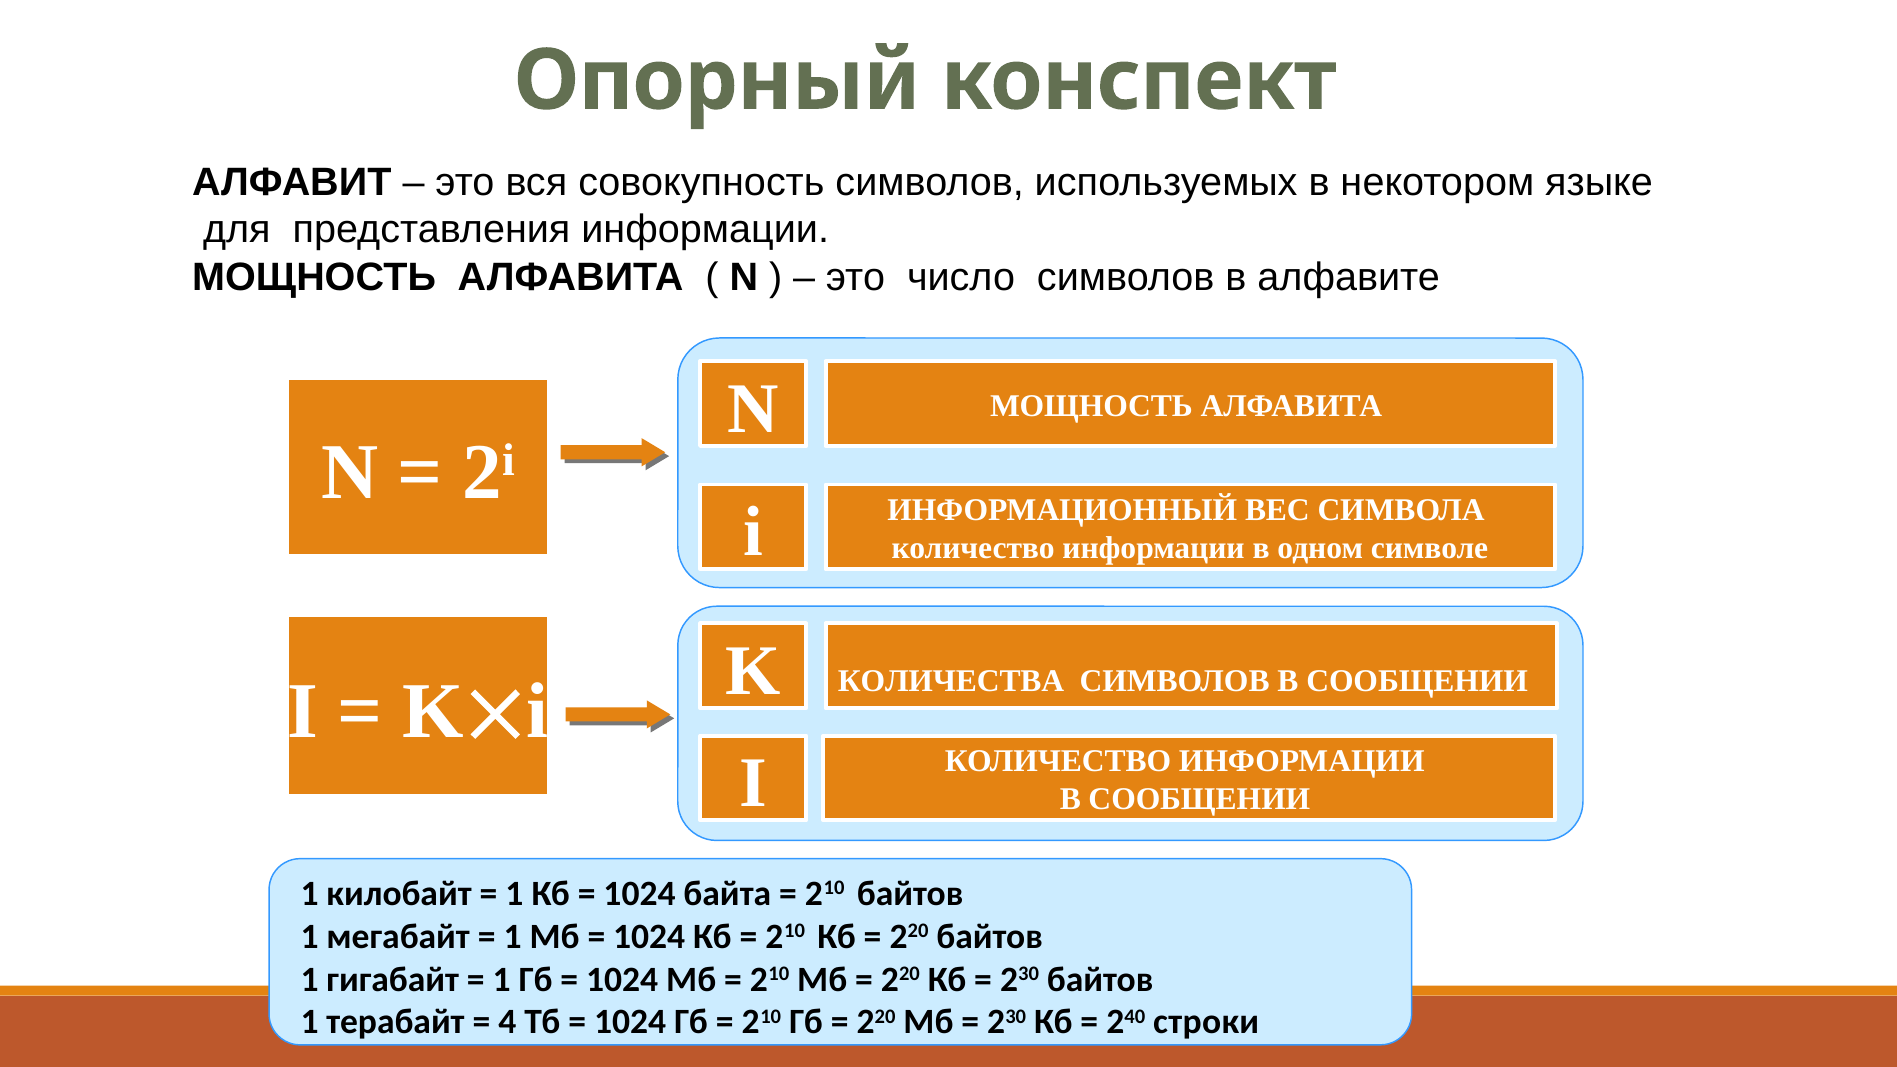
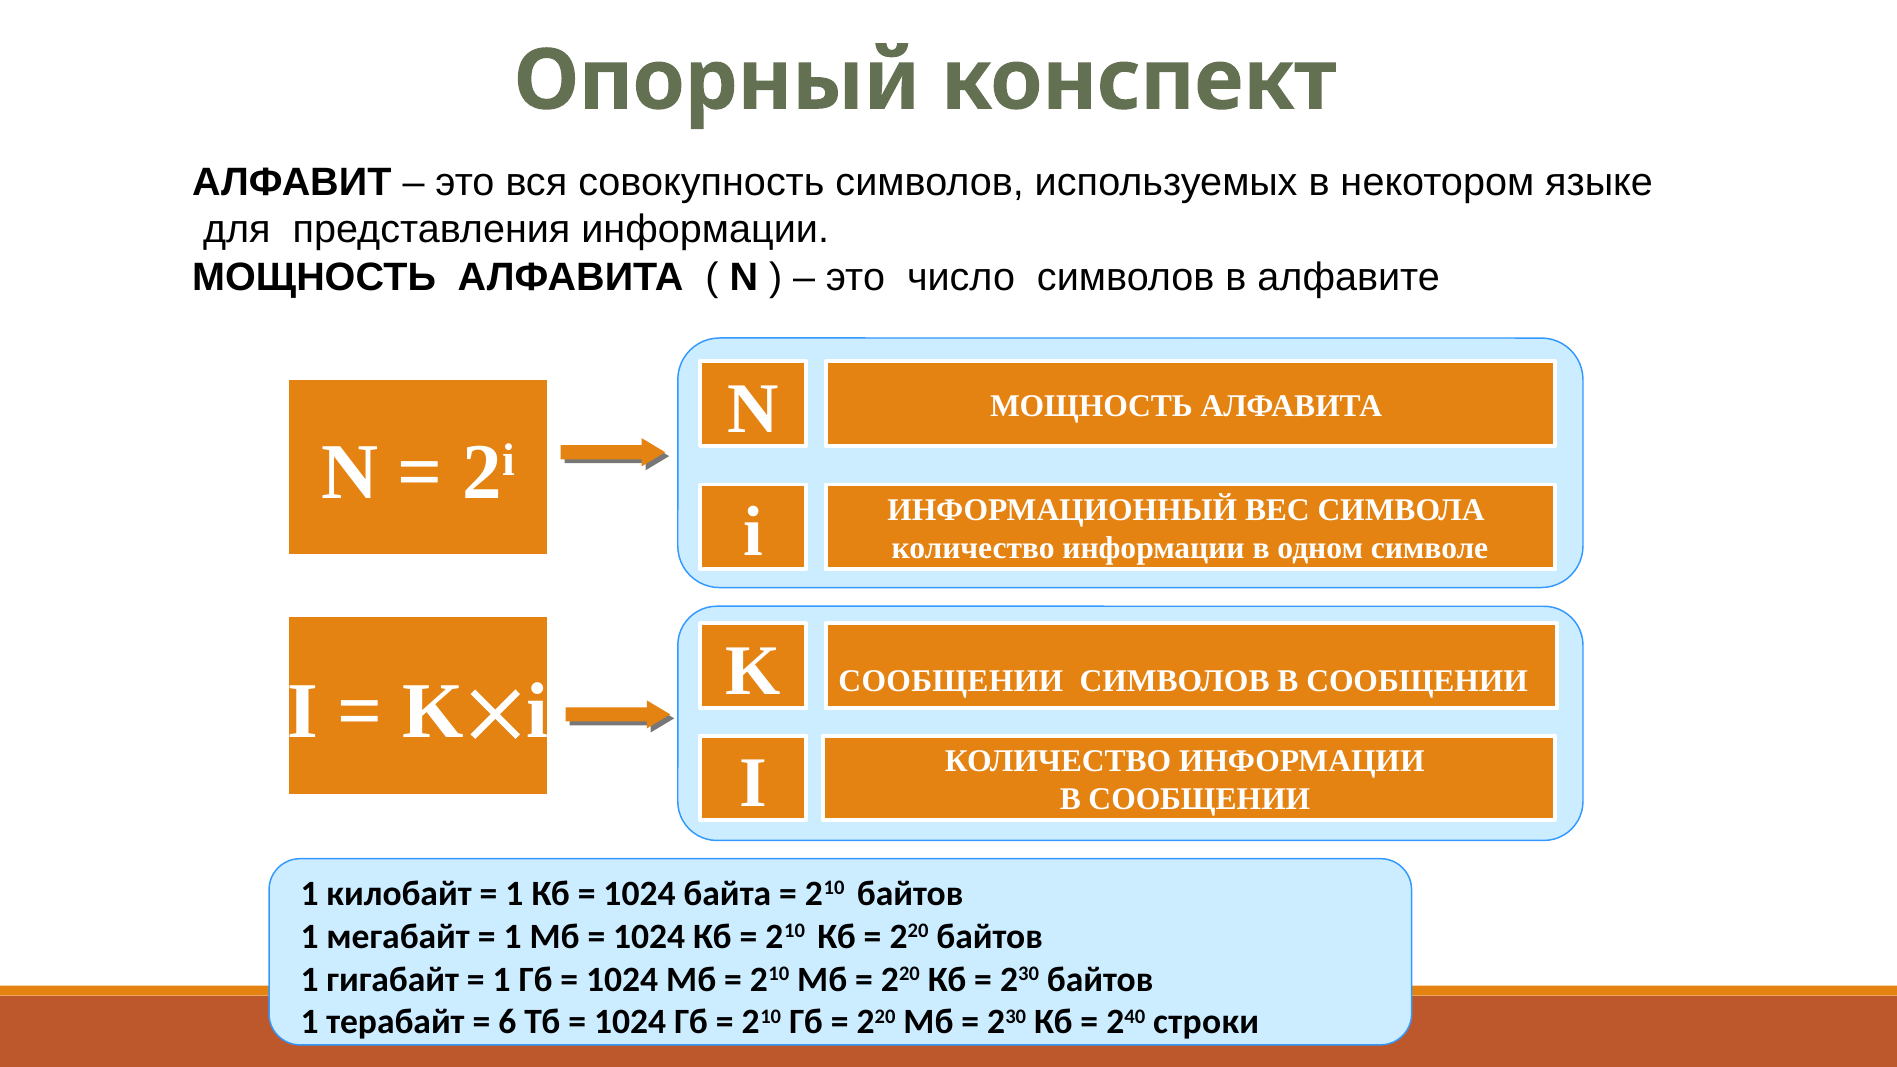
K КОЛИЧЕСТВА: КОЛИЧЕСТВА -> СООБЩЕНИИ (951, 681)
4: 4 -> 6 (507, 1022)
